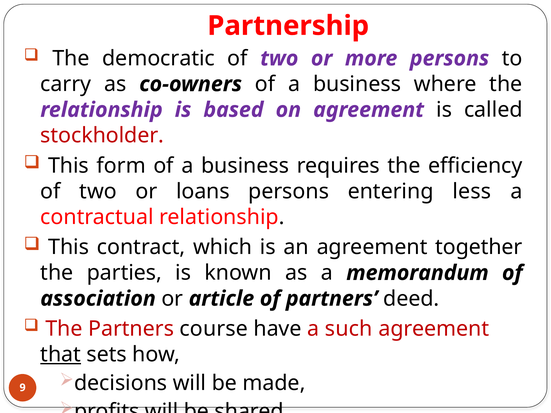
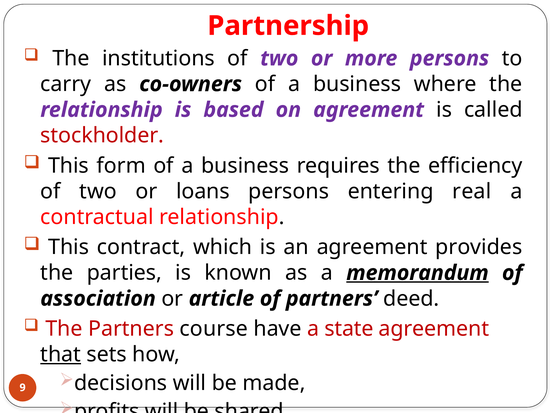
democratic: democratic -> institutions (158, 58)
less: less -> real (472, 191)
together: together -> provides (479, 247)
memorandum underline: none -> present (417, 273)
such: such -> state (349, 329)
